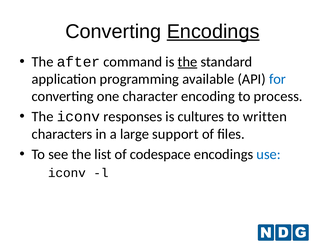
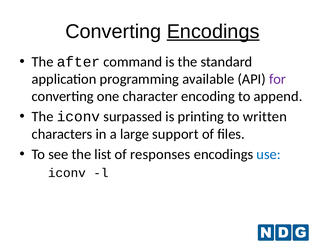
the underline: present -> none (188, 62)
for colour: blue -> purple (277, 79)
process: process -> append (278, 96)
responses: responses -> surpassed (133, 117)
cultures: cultures -> printing (201, 117)
codespace: codespace -> responses (160, 154)
